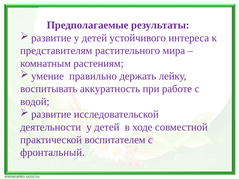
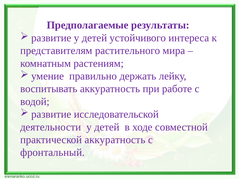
практической воспитателем: воспитателем -> аккуратность (115, 140)
